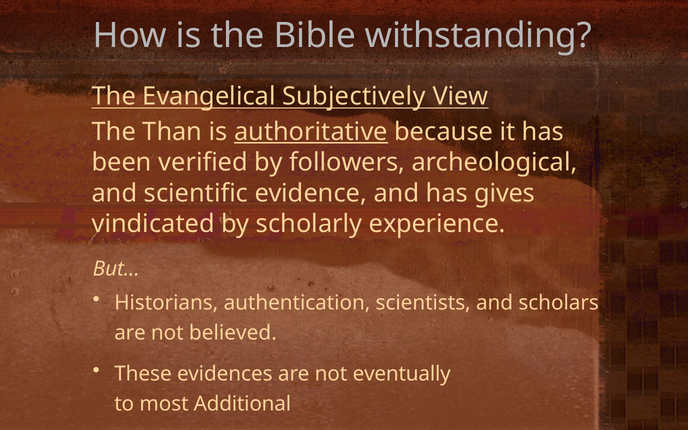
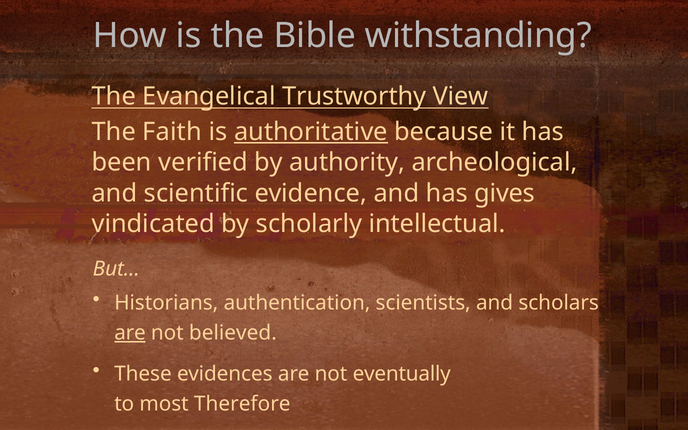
Subjectively: Subjectively -> Trustworthy (354, 96)
Than: Than -> Faith (172, 132)
followers: followers -> authority (347, 163)
experience: experience -> intellectual (437, 224)
are underline: none -> present (130, 333)
Additional: Additional -> Therefore (242, 404)
